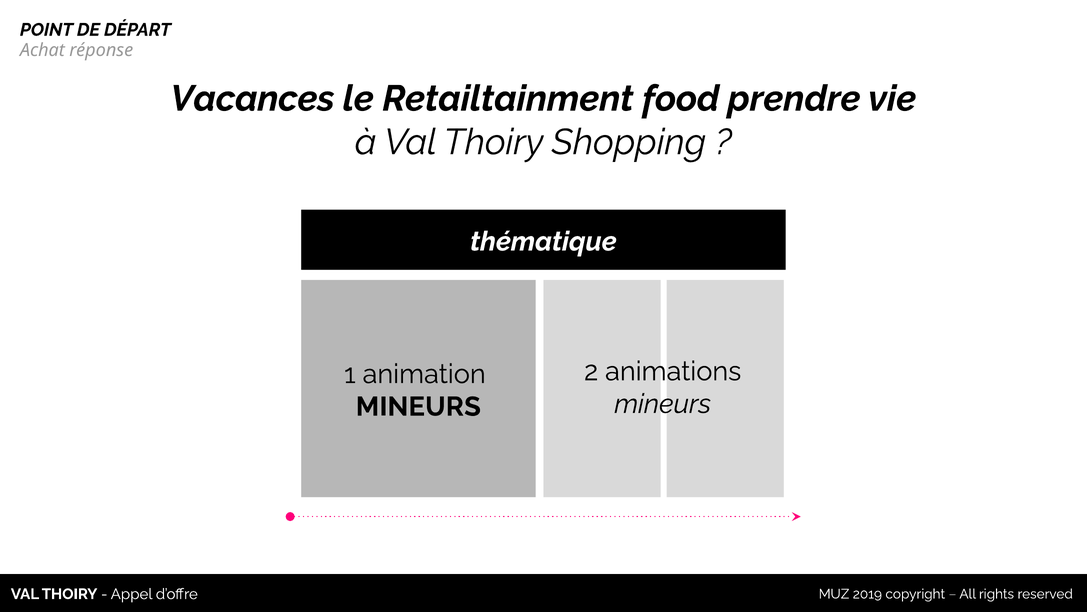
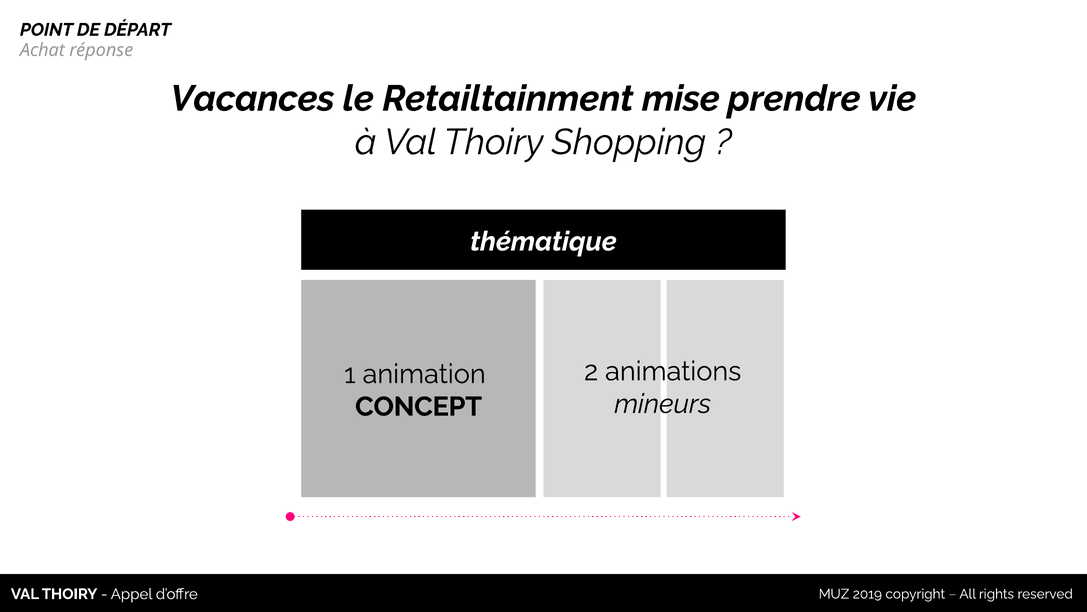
food: food -> mise (681, 99)
MINEURS: MINEURS -> CONCEPT (419, 406)
